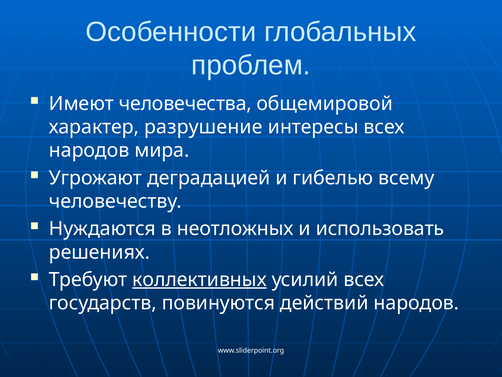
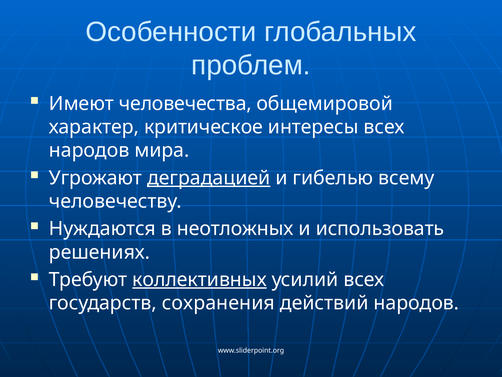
разрушение: разрушение -> критическое (203, 127)
деградацией underline: none -> present (209, 178)
повинуются: повинуются -> сохранения (218, 303)
